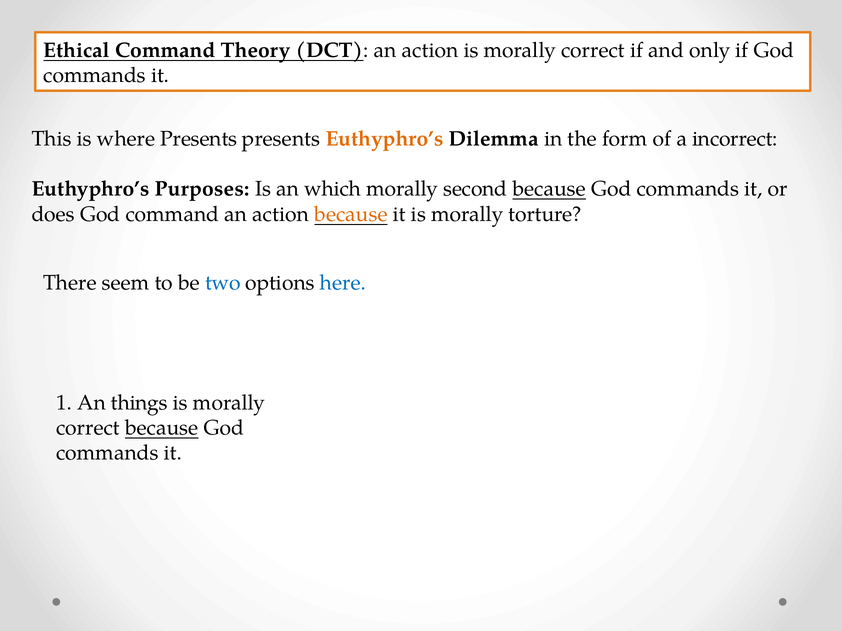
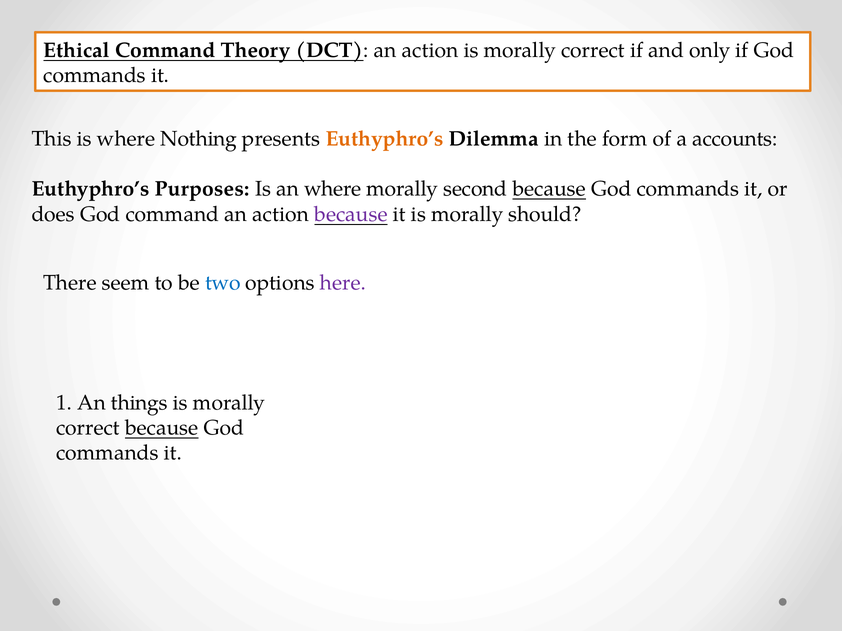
where Presents: Presents -> Nothing (199, 139)
incorrect: incorrect -> accounts (735, 139)
an which: which -> where (333, 189)
because colour: orange -> purple (351, 214)
torture: torture -> should (545, 214)
here colour: blue -> purple (343, 283)
